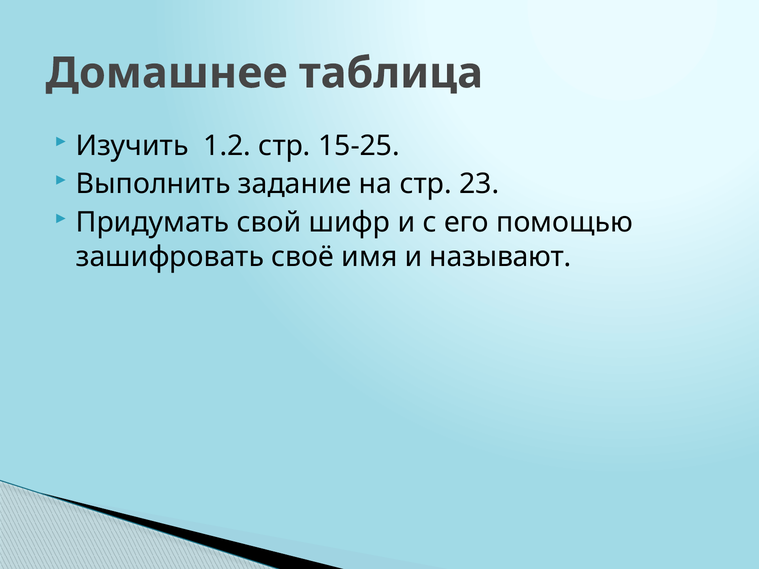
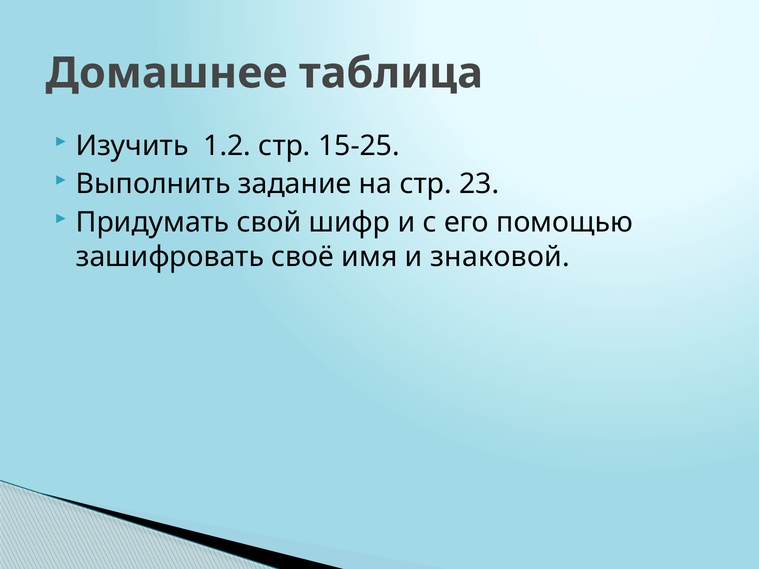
называют: называют -> знаковой (500, 257)
